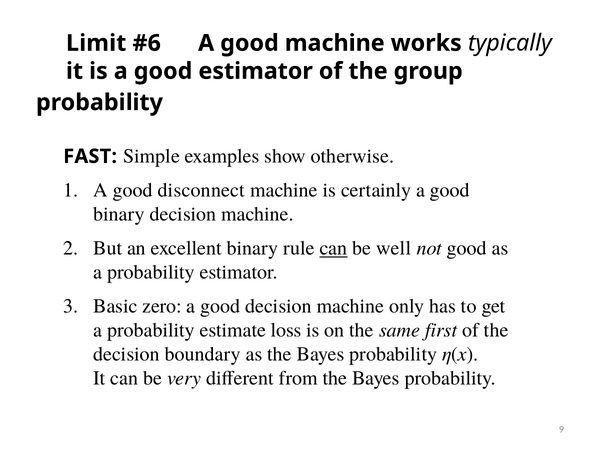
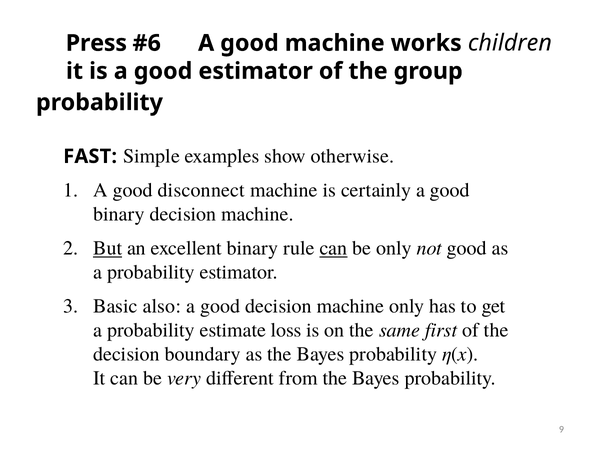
Limit: Limit -> Press (96, 43)
typically: typically -> children (510, 43)
But underline: none -> present (108, 248)
be well: well -> only (394, 248)
zero: zero -> also (162, 306)
